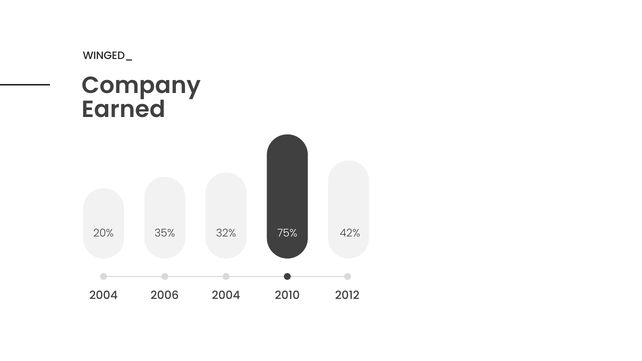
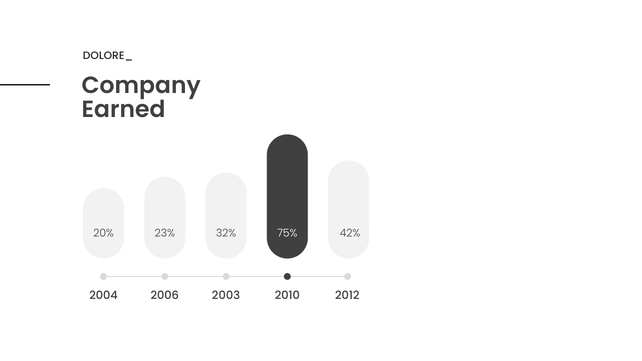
WINGED_: WINGED_ -> DOLORE_ (108, 56)
35%: 35% -> 23% (165, 233)
2006 2004: 2004 -> 2003 (226, 296)
